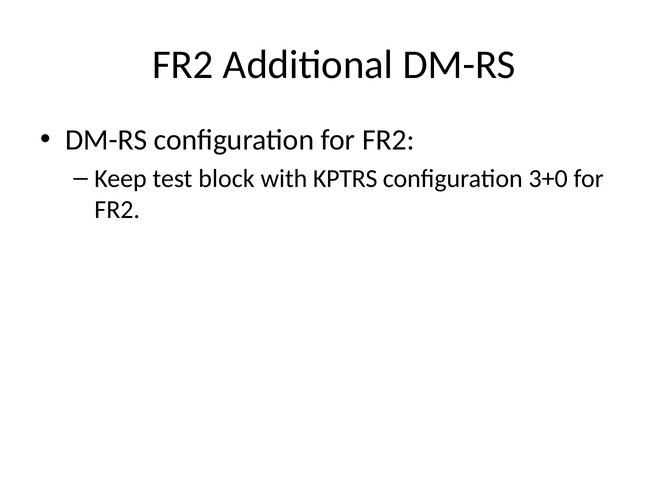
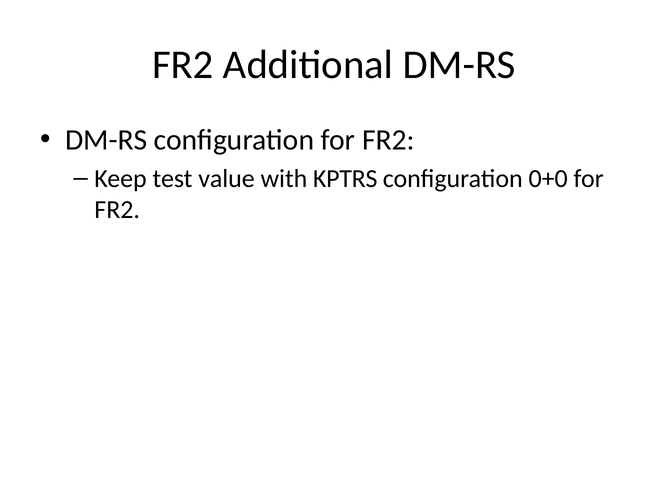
block: block -> value (227, 178)
3+0: 3+0 -> 0+0 (548, 178)
